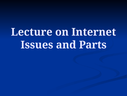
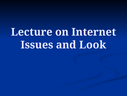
Parts: Parts -> Look (93, 45)
